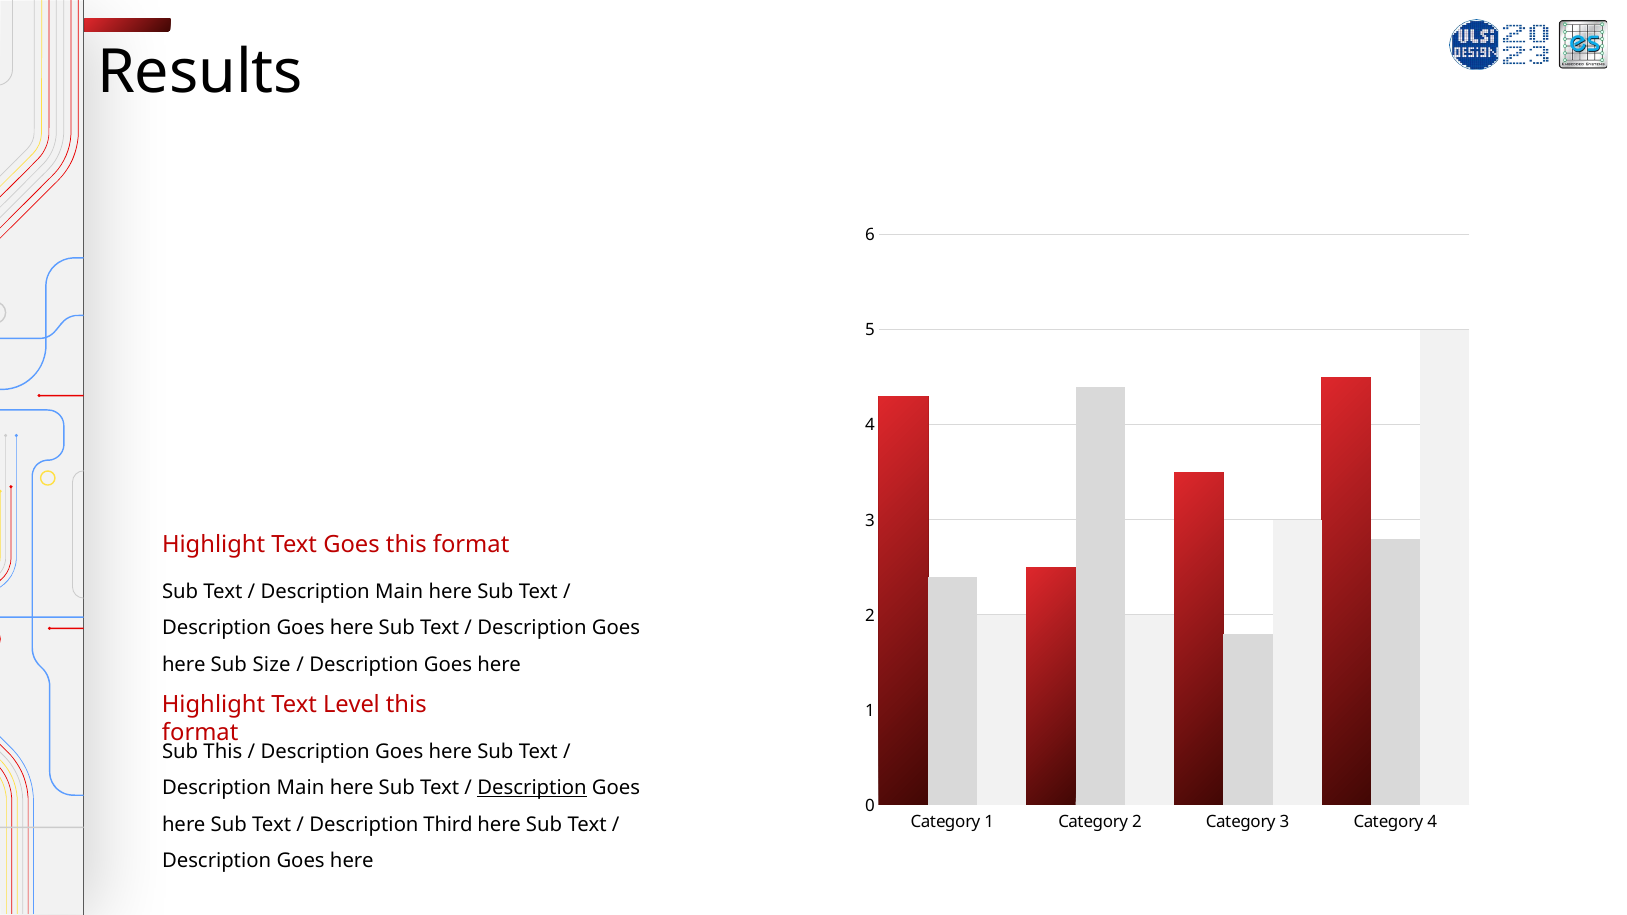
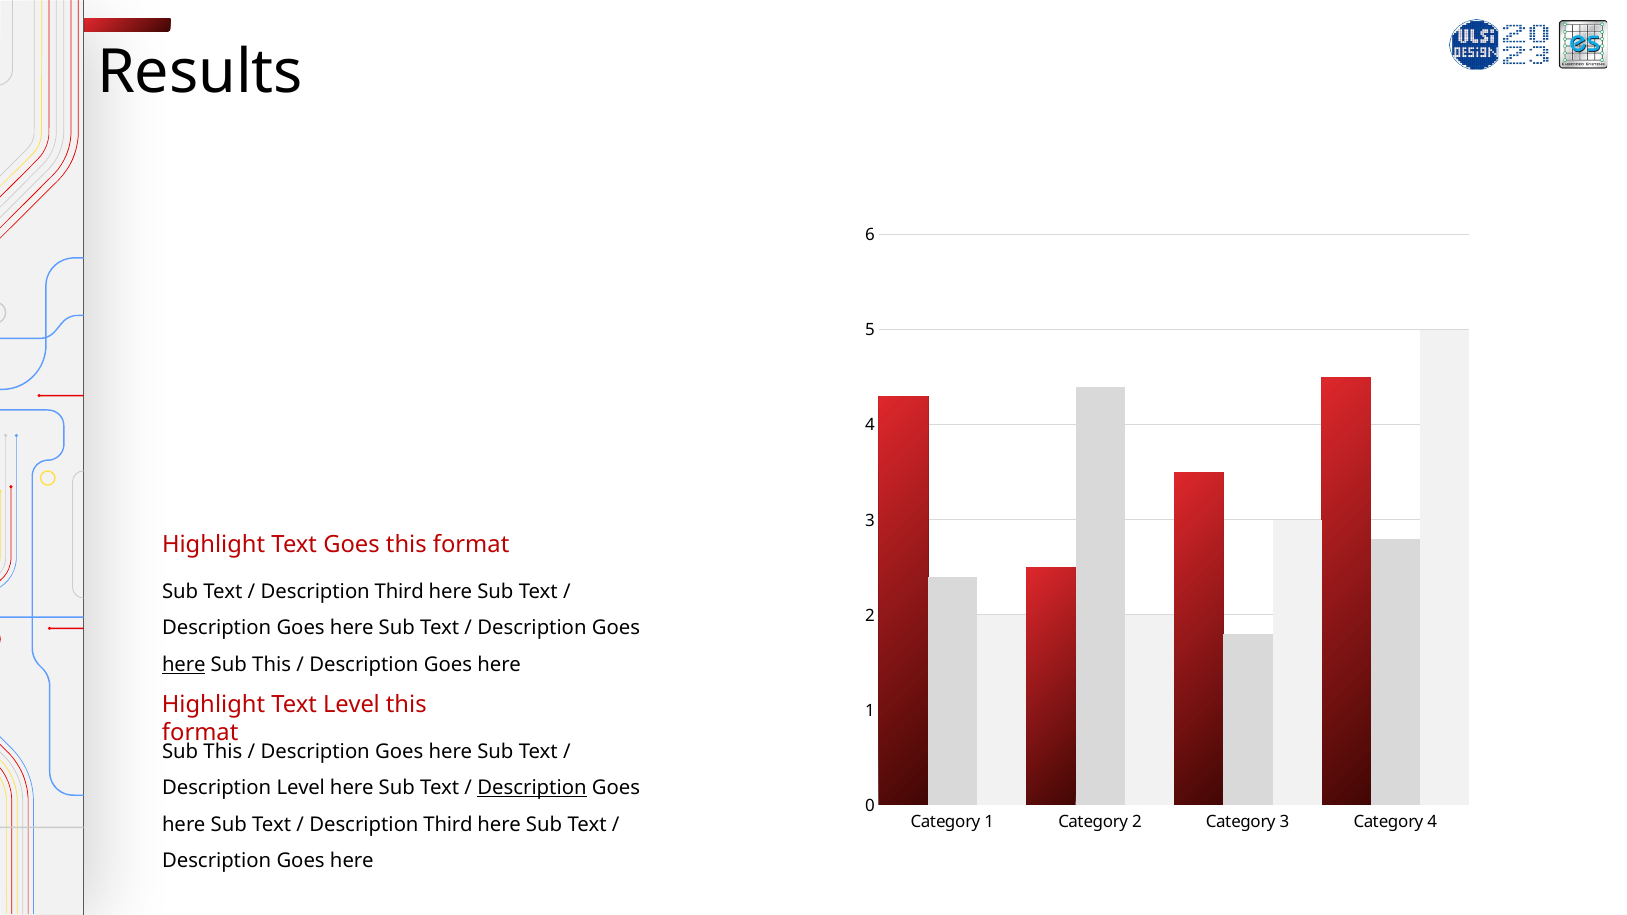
Main: Main -> Third (399, 591)
here underline: none -> present (184, 665)
Size: Size -> This (272, 665)
Main: Main -> Level (301, 788)
